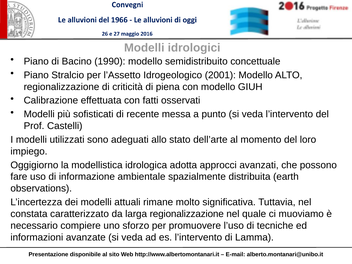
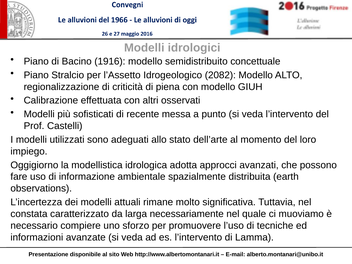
1990: 1990 -> 1916 (110, 61)
2001: 2001 -> 2082 (220, 75)
fatti: fatti -> altri (151, 100)
larga regionalizzazione: regionalizzazione -> necessariamente (187, 214)
